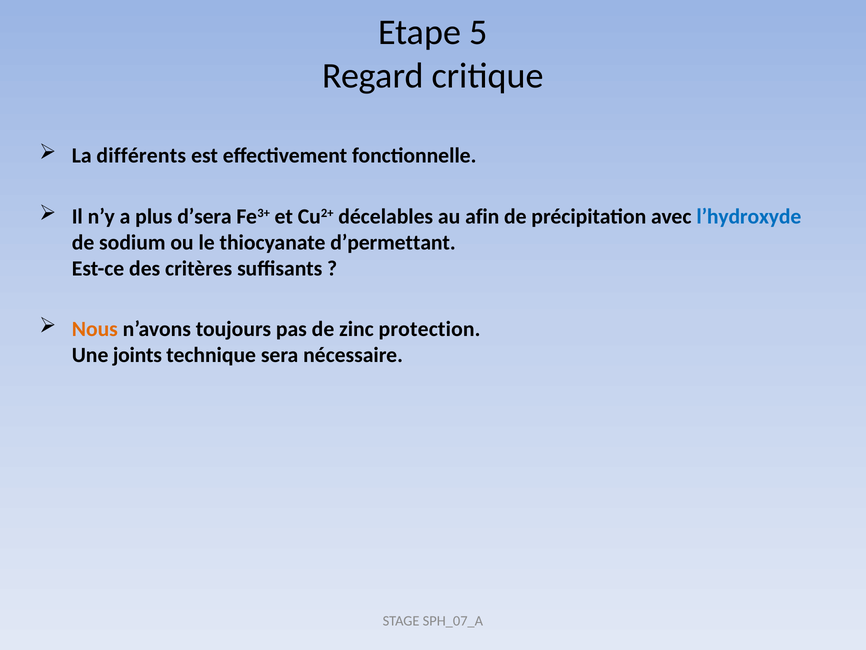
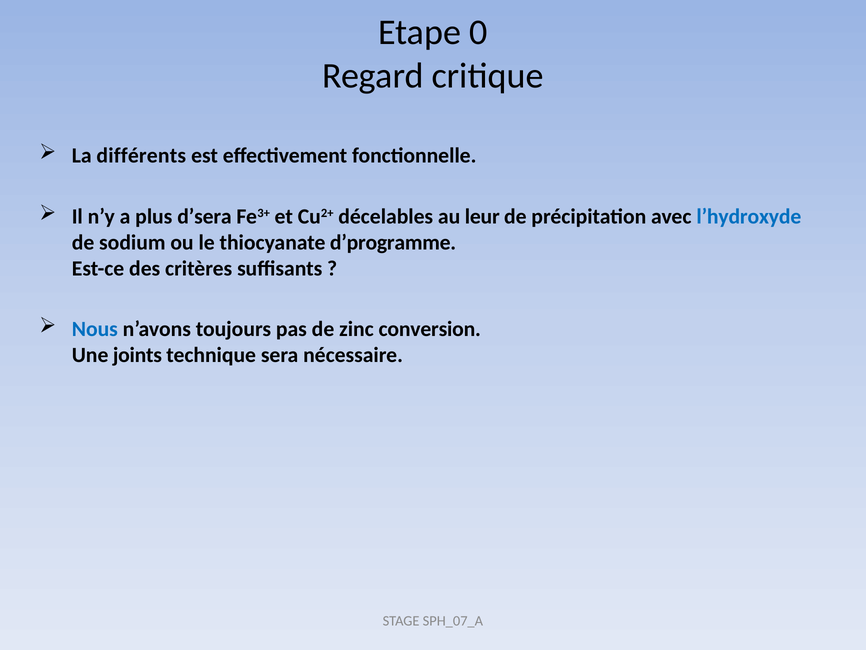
5: 5 -> 0 (478, 32)
afin: afin -> leur (482, 216)
d’permettant: d’permettant -> d’programme (393, 242)
Nous colour: orange -> blue (95, 329)
protection: protection -> conversion (430, 329)
